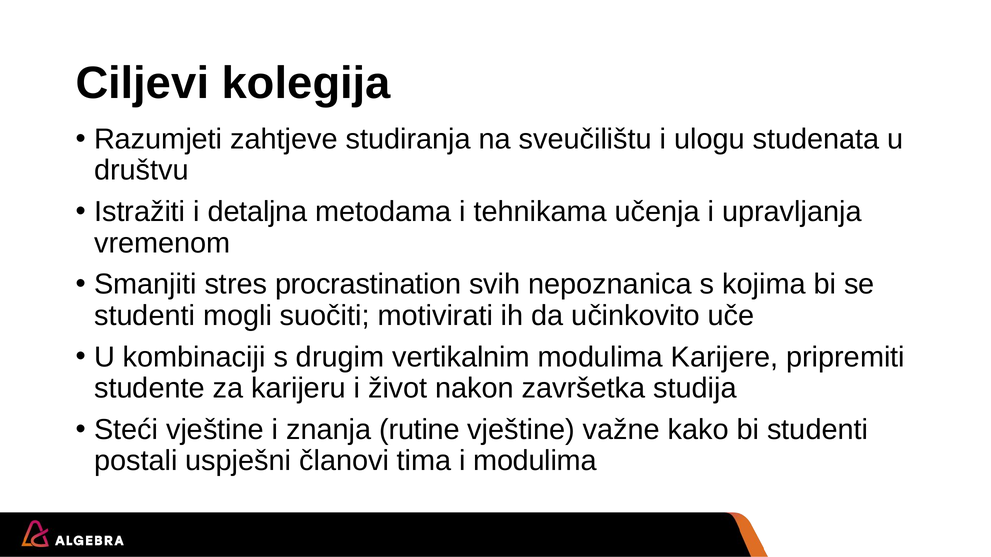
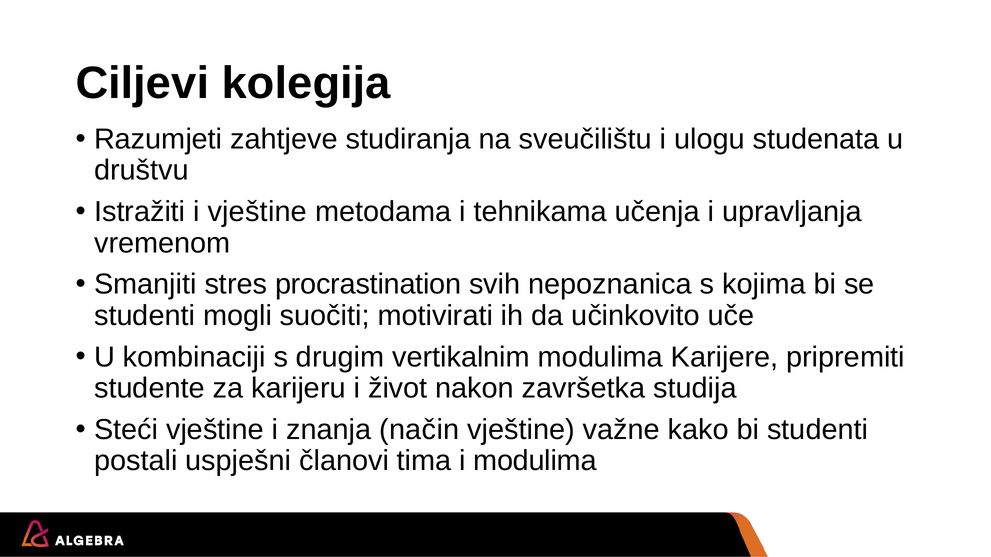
i detaljna: detaljna -> vještine (257, 212)
rutine: rutine -> način (419, 430)
